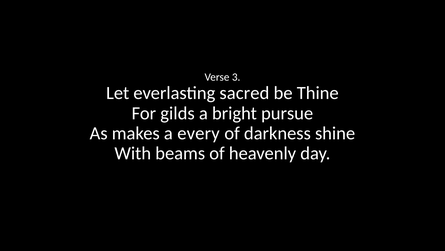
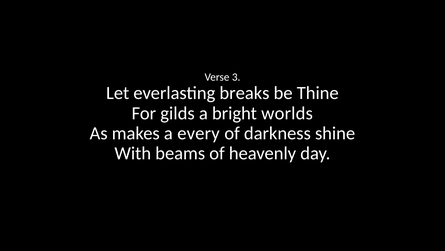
sacred: sacred -> breaks (244, 93)
pursue: pursue -> worlds (287, 113)
